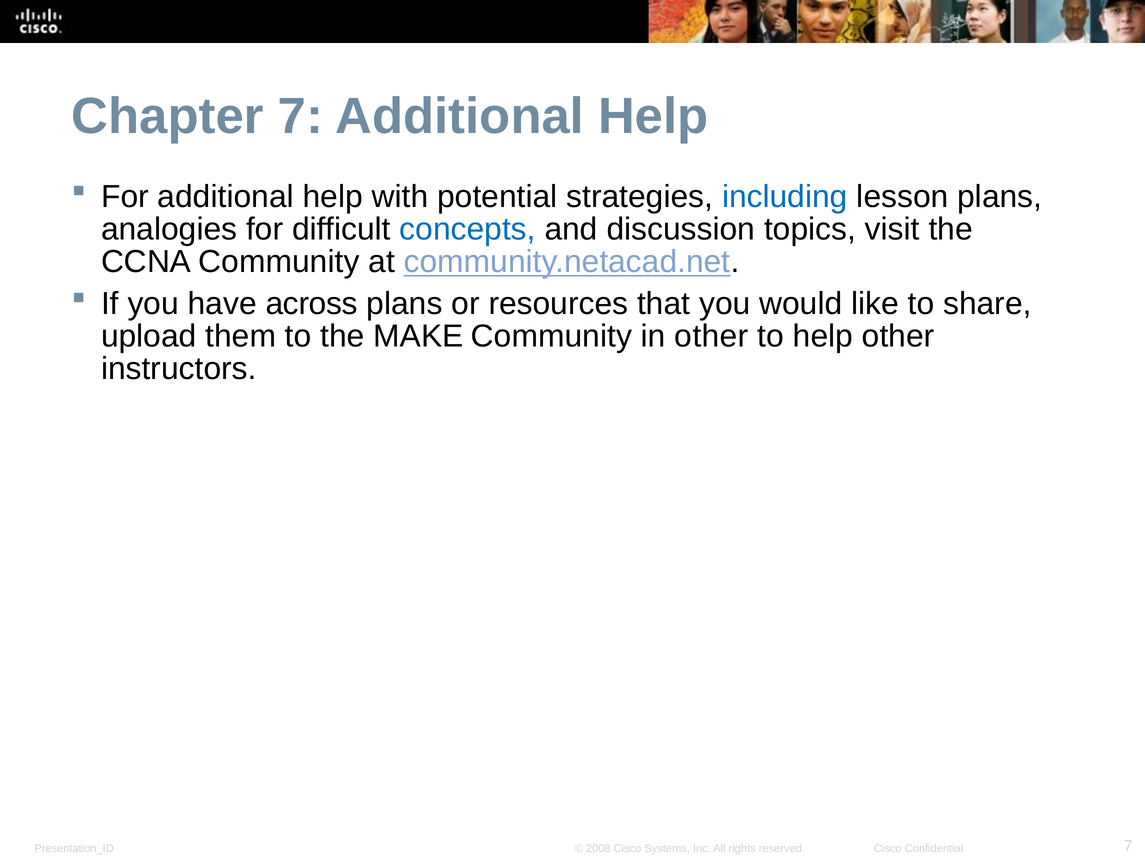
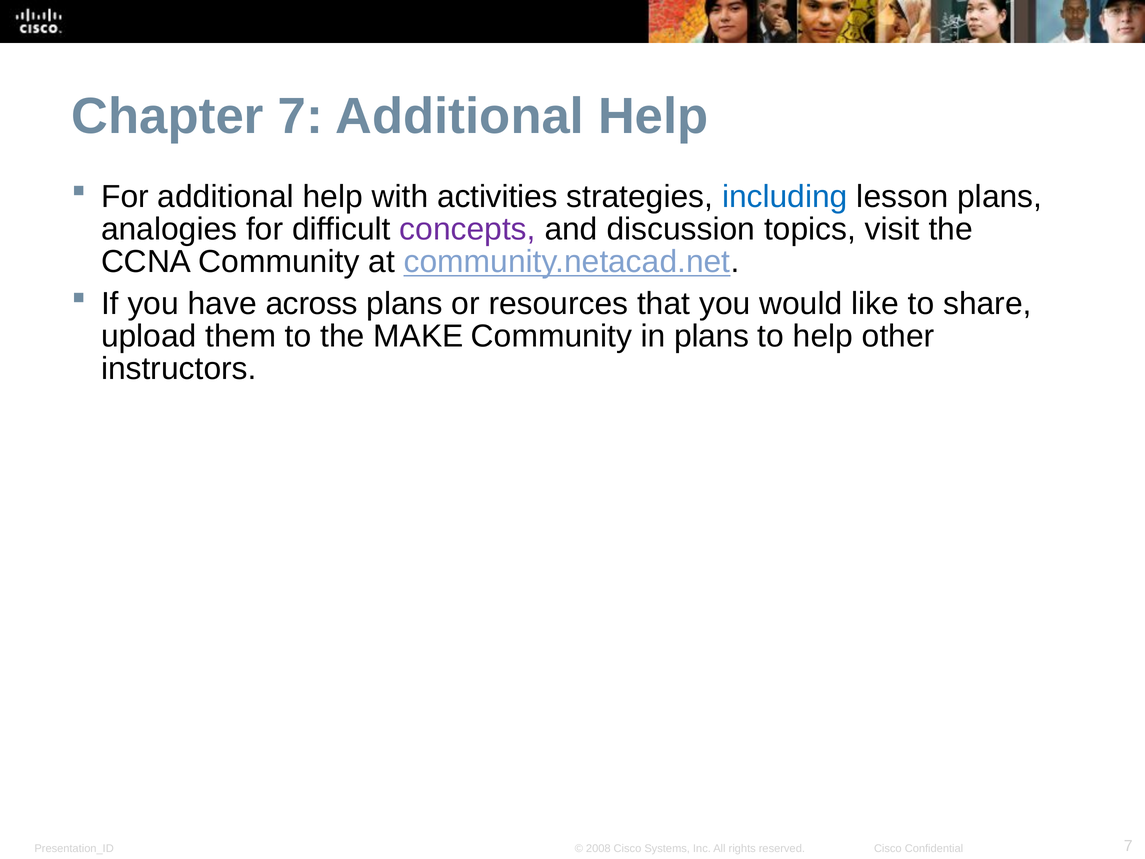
potential: potential -> activities (497, 197)
concepts colour: blue -> purple (468, 229)
in other: other -> plans (712, 336)
